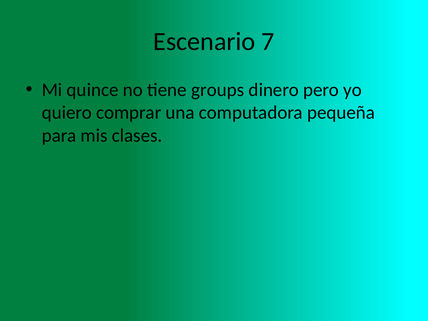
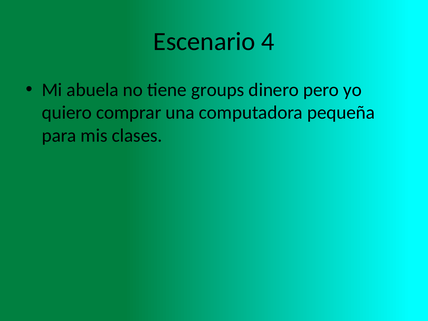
7: 7 -> 4 (268, 41)
quince: quince -> abuela (93, 90)
